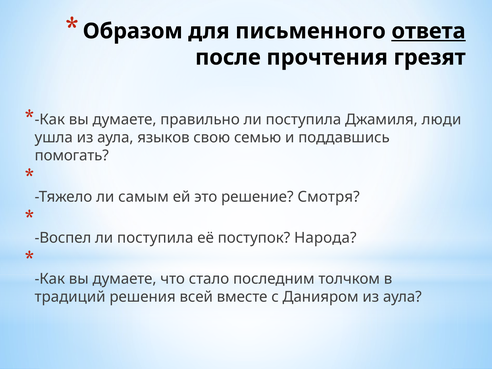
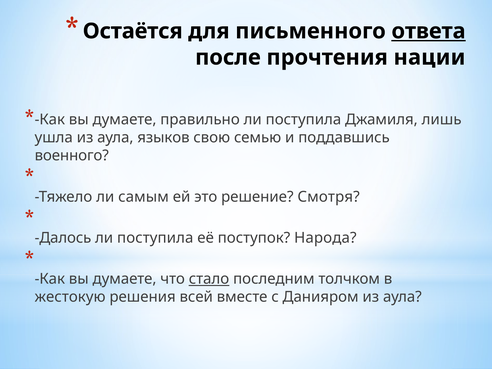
Образом: Образом -> Остаётся (133, 31)
грезят: грезят -> нации (429, 57)
люди: люди -> лишь (442, 120)
помогать: помогать -> военного (72, 156)
Воспел: Воспел -> Далось (63, 238)
стало underline: none -> present (209, 279)
традиций: традиций -> жестокую (70, 297)
